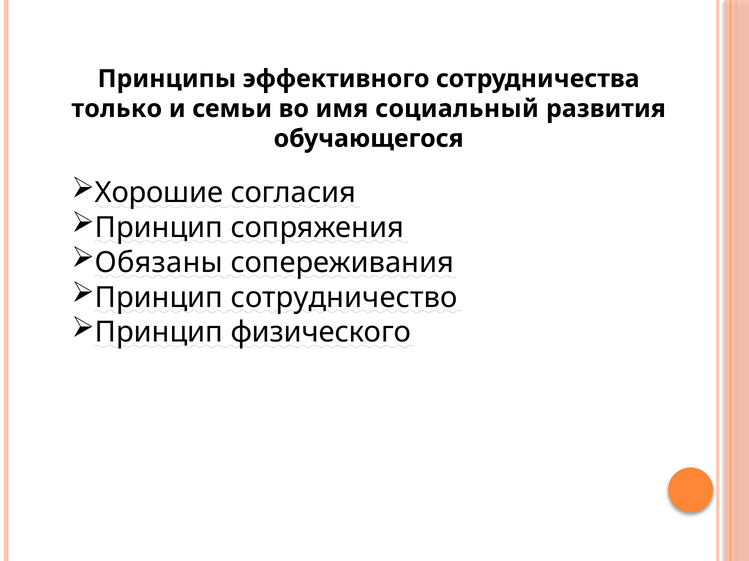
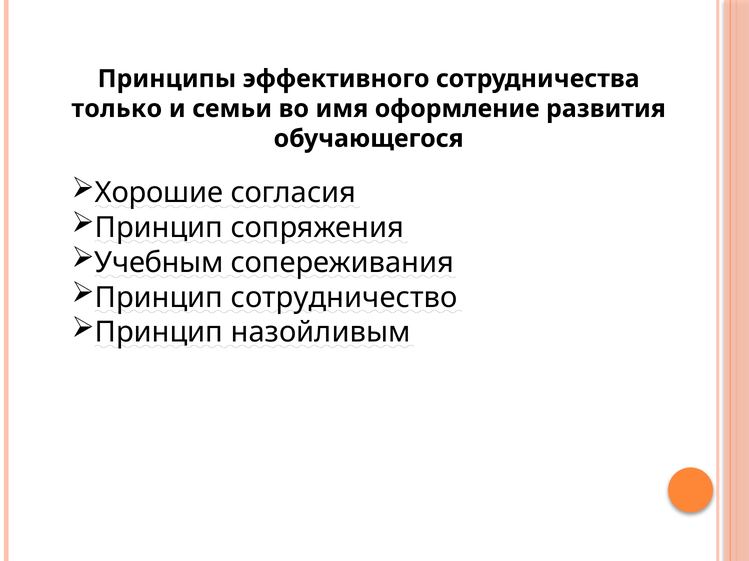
социальный: социальный -> оформление (457, 109)
Обязаны: Обязаны -> Учебным (159, 263)
физического: физического -> назойливым (321, 333)
